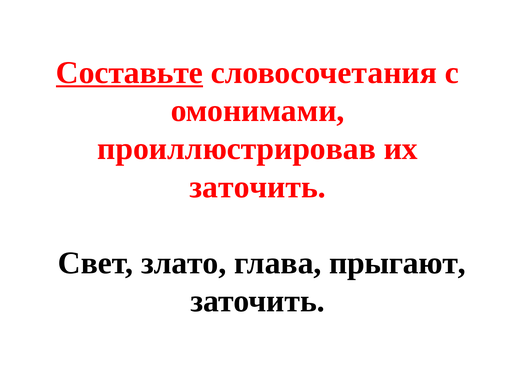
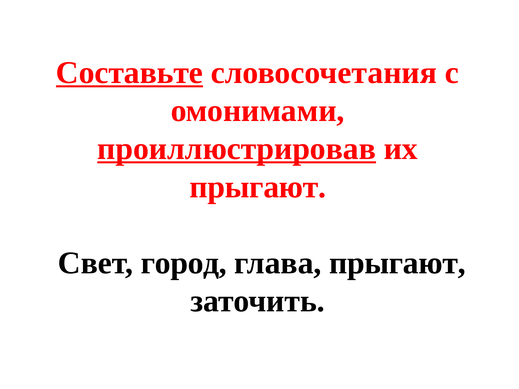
проиллюстрировав underline: none -> present (237, 149)
заточить: заточить -> прыгают (258, 187)
злато: злато -> город (184, 263)
